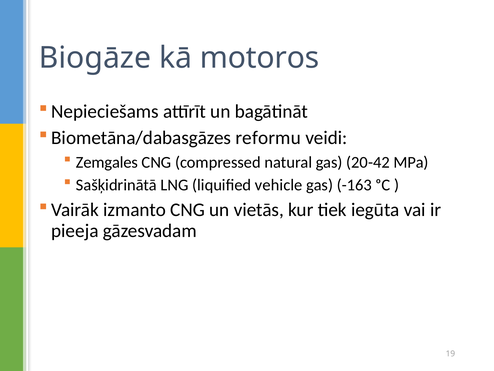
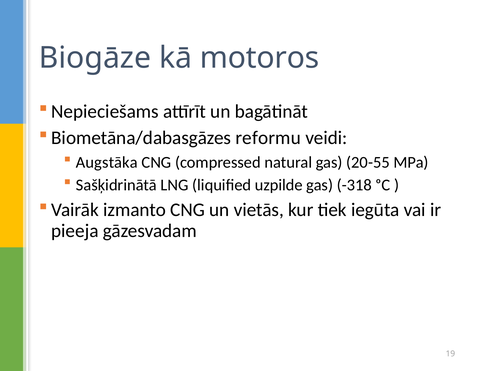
Zemgales: Zemgales -> Augstāka (107, 162)
20-42: 20-42 -> 20-55 (368, 162)
vehicle: vehicle -> uzpilde (279, 185)
-163: -163 -> -318 (354, 185)
